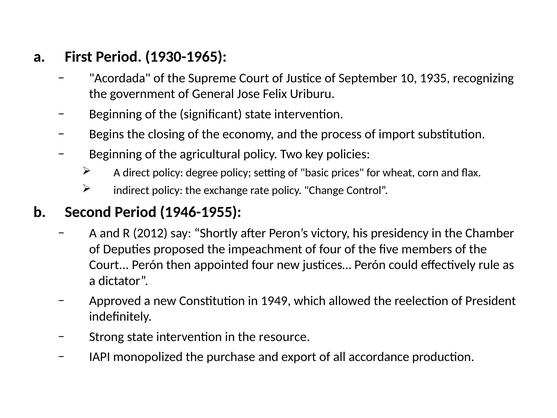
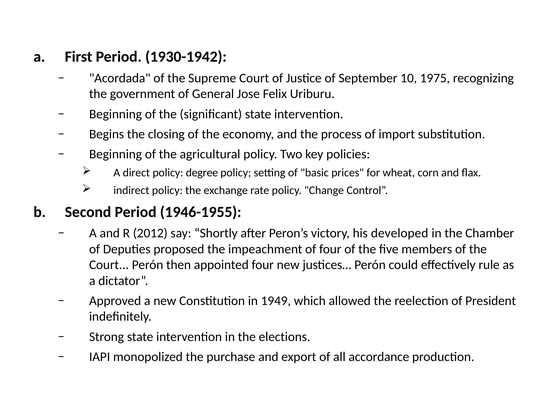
1930-1965: 1930-1965 -> 1930-1942 (186, 57)
1935: 1935 -> 1975 (435, 78)
presidency: presidency -> developed (400, 233)
resource: resource -> elections (285, 337)
